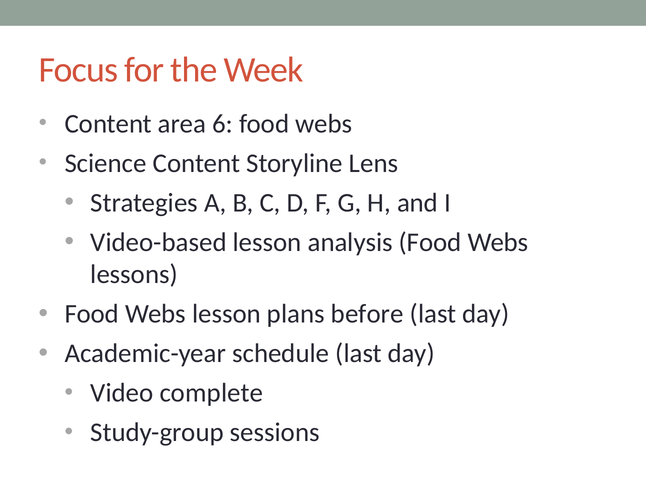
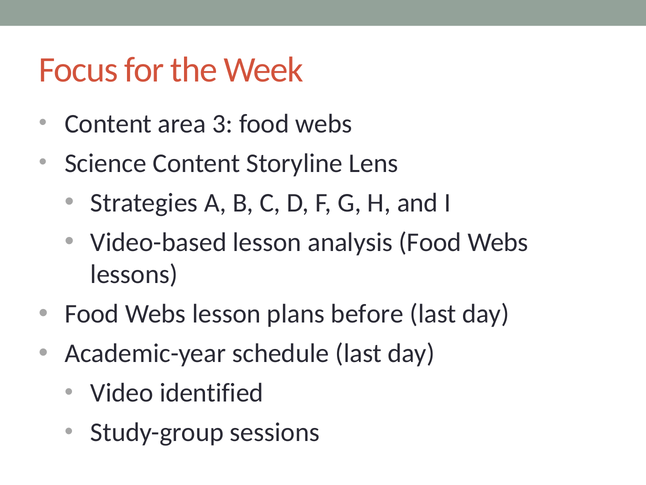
6: 6 -> 3 (223, 124)
complete: complete -> identified (211, 393)
